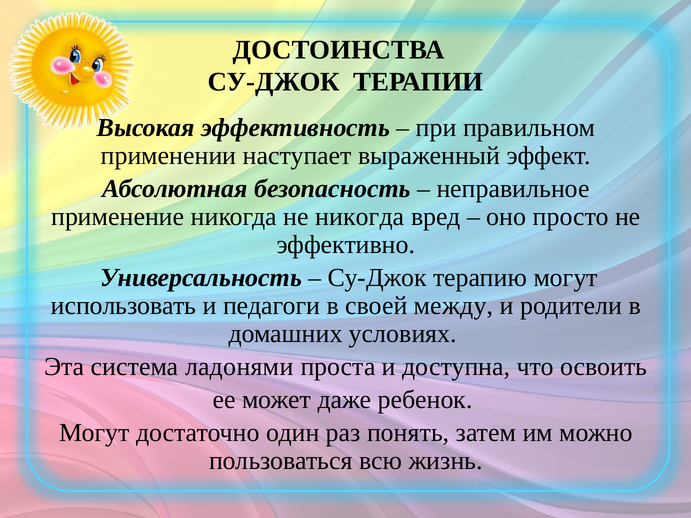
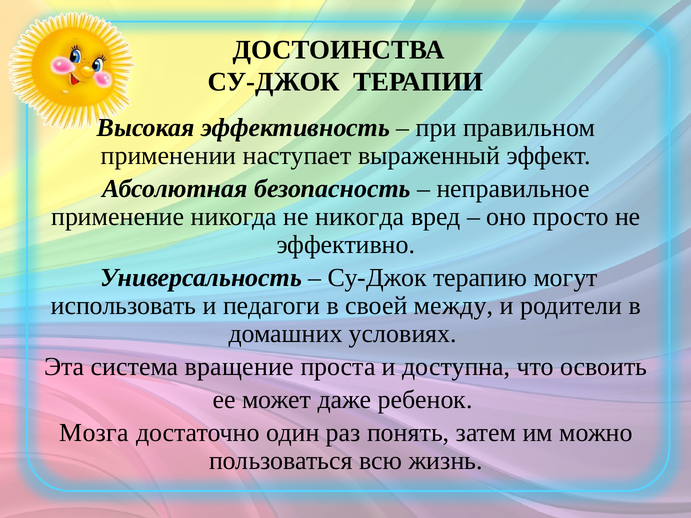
ладонями: ладонями -> вращение (239, 367)
Могут: Могут -> Мозга (94, 433)
